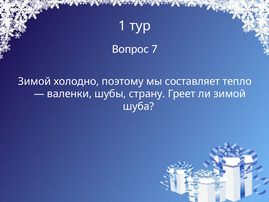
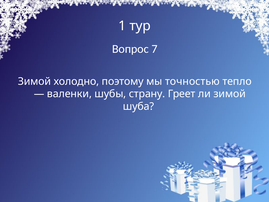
составляет: составляет -> точностью (192, 81)
